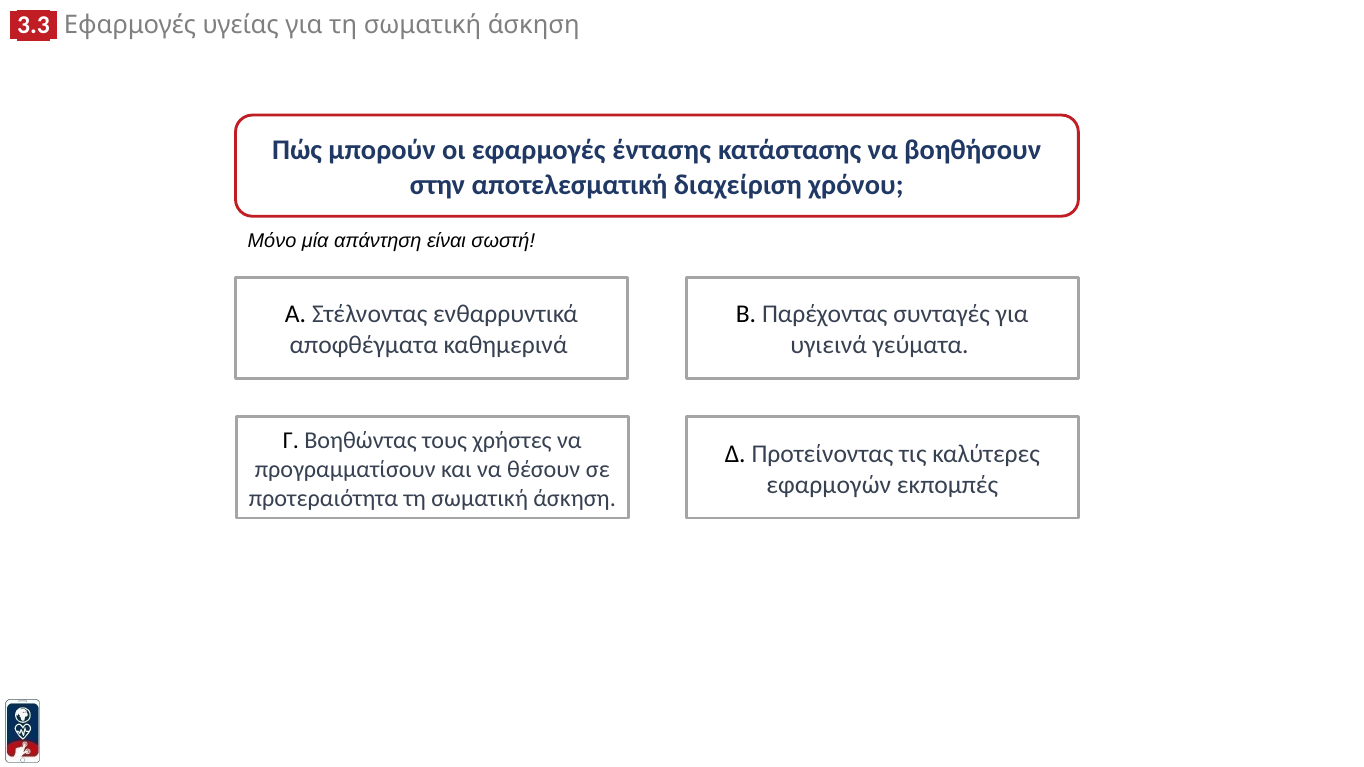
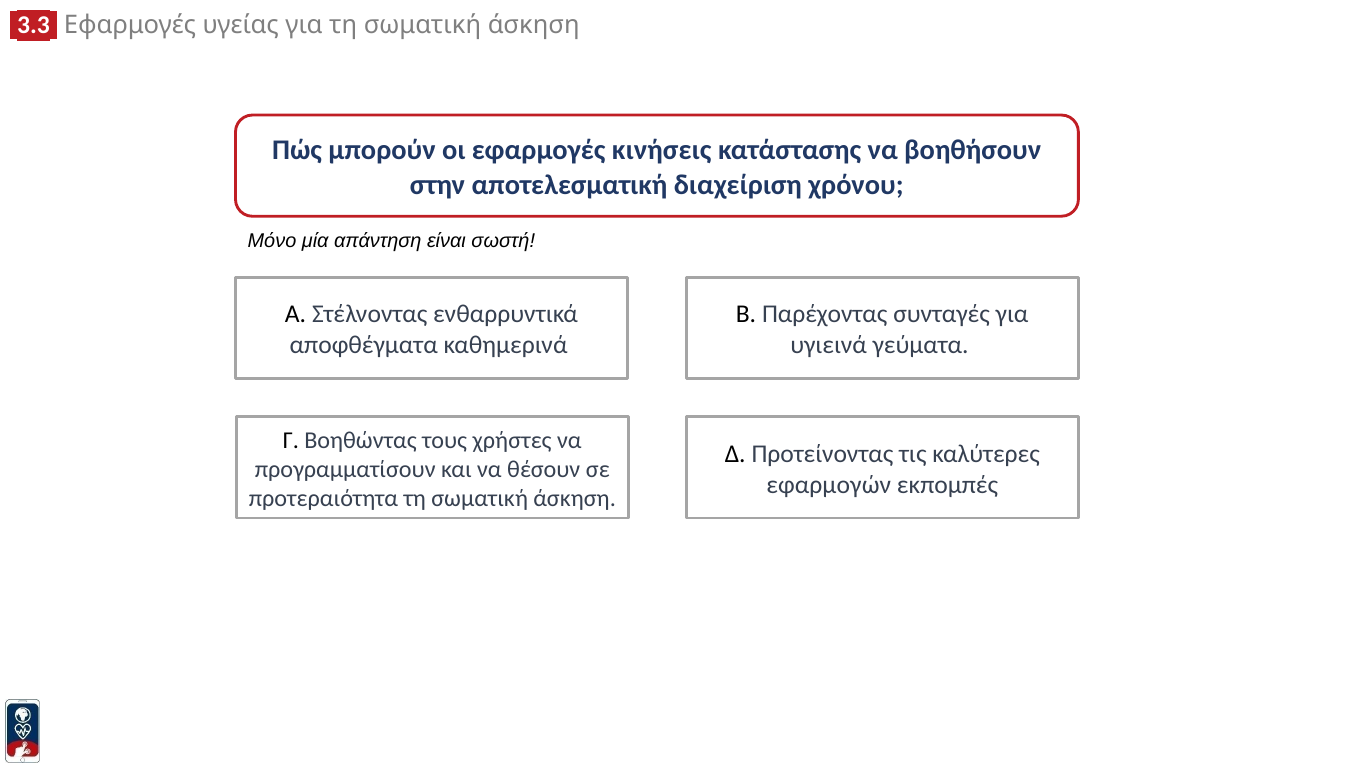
έντασης: έντασης -> κινήσεις (662, 151)
